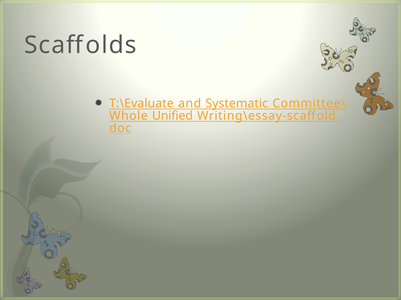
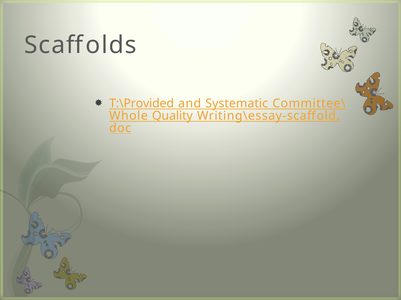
T:\Evaluate: T:\Evaluate -> T:\Provided (142, 104)
Unified: Unified -> Quality (172, 116)
